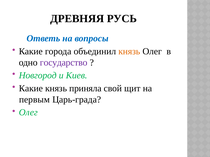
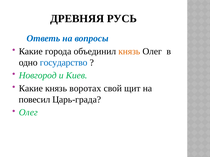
государство colour: purple -> blue (64, 63)
приняла: приняла -> воротах (85, 89)
первым: первым -> повесил (35, 100)
